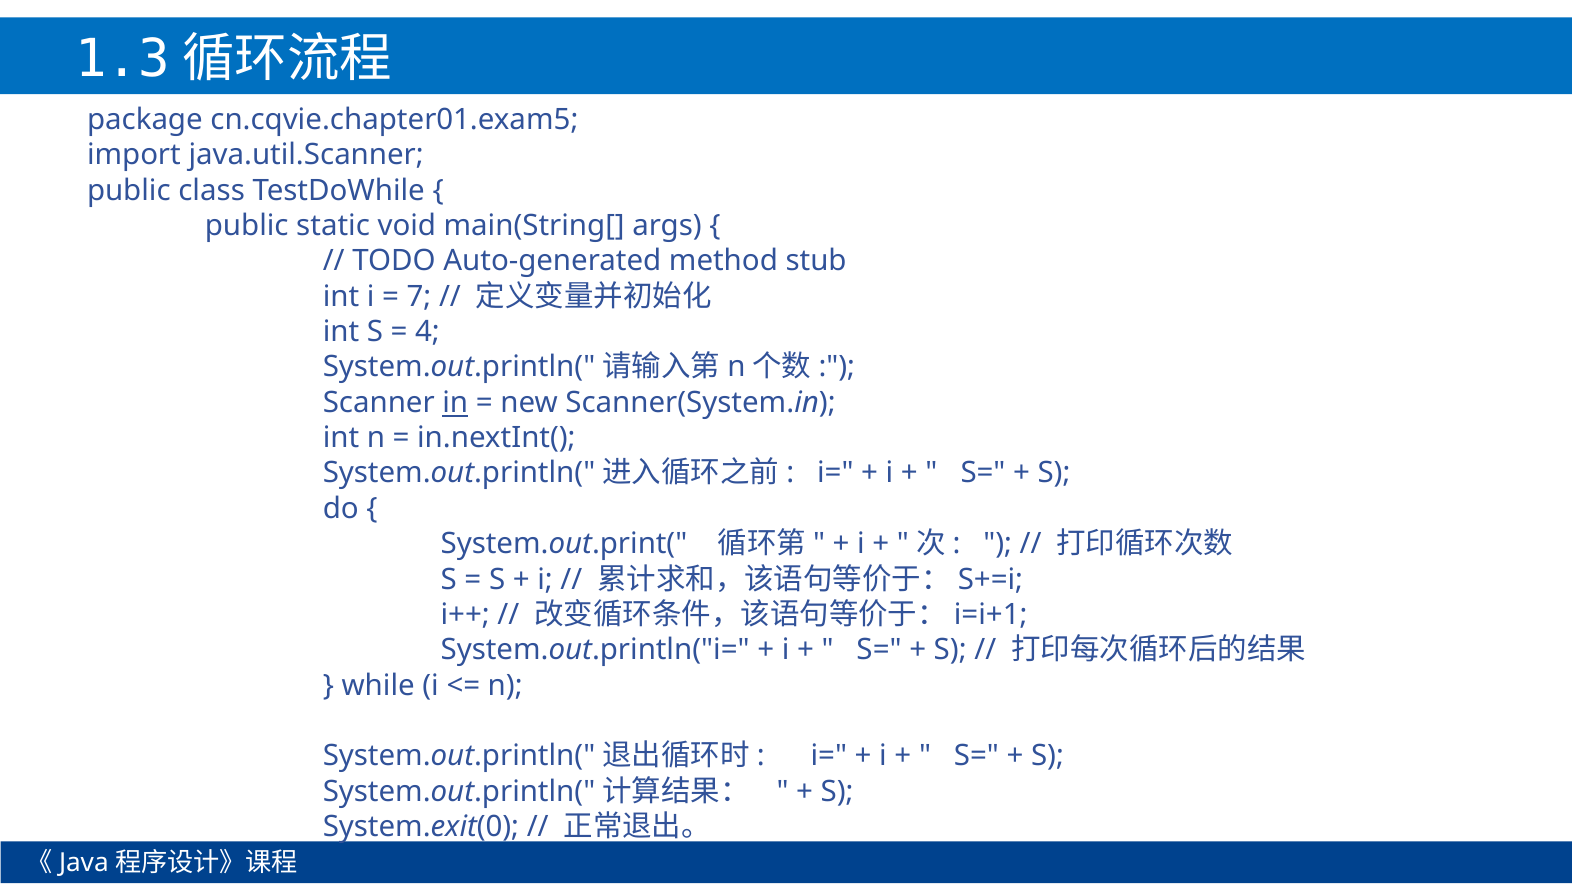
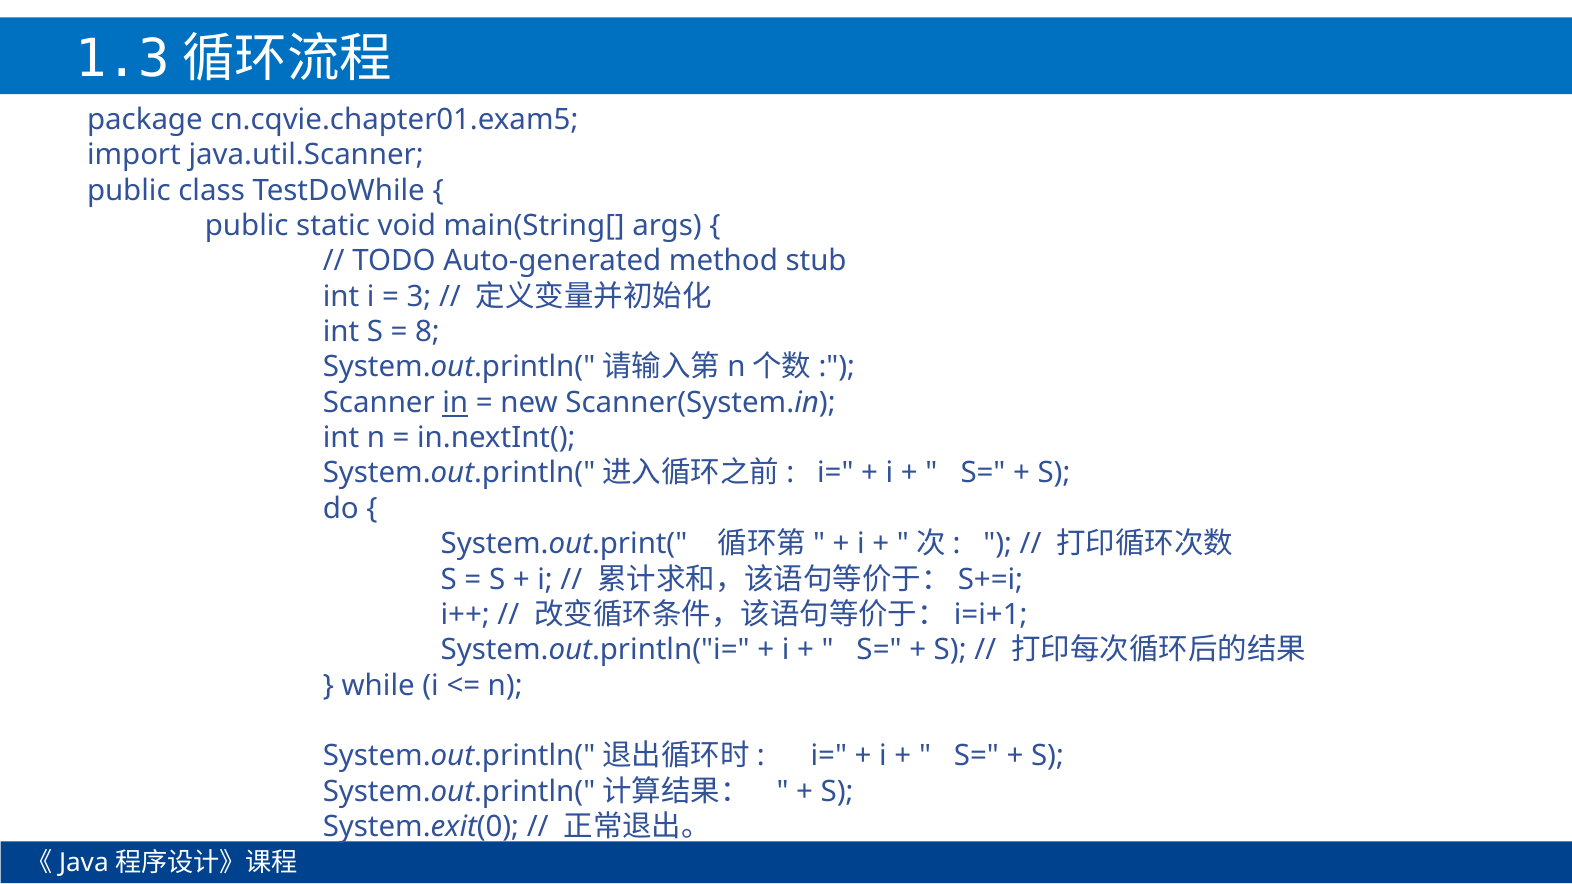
7: 7 -> 3 (419, 296)
4: 4 -> 8 (427, 332)
